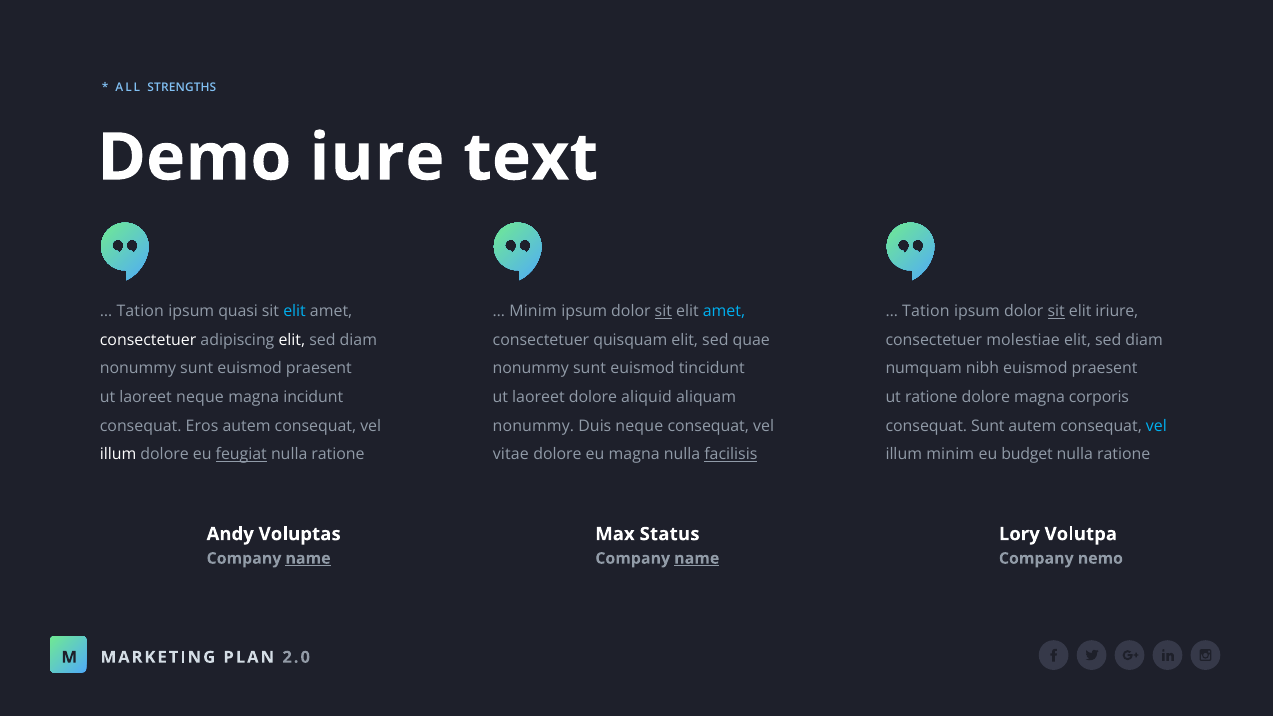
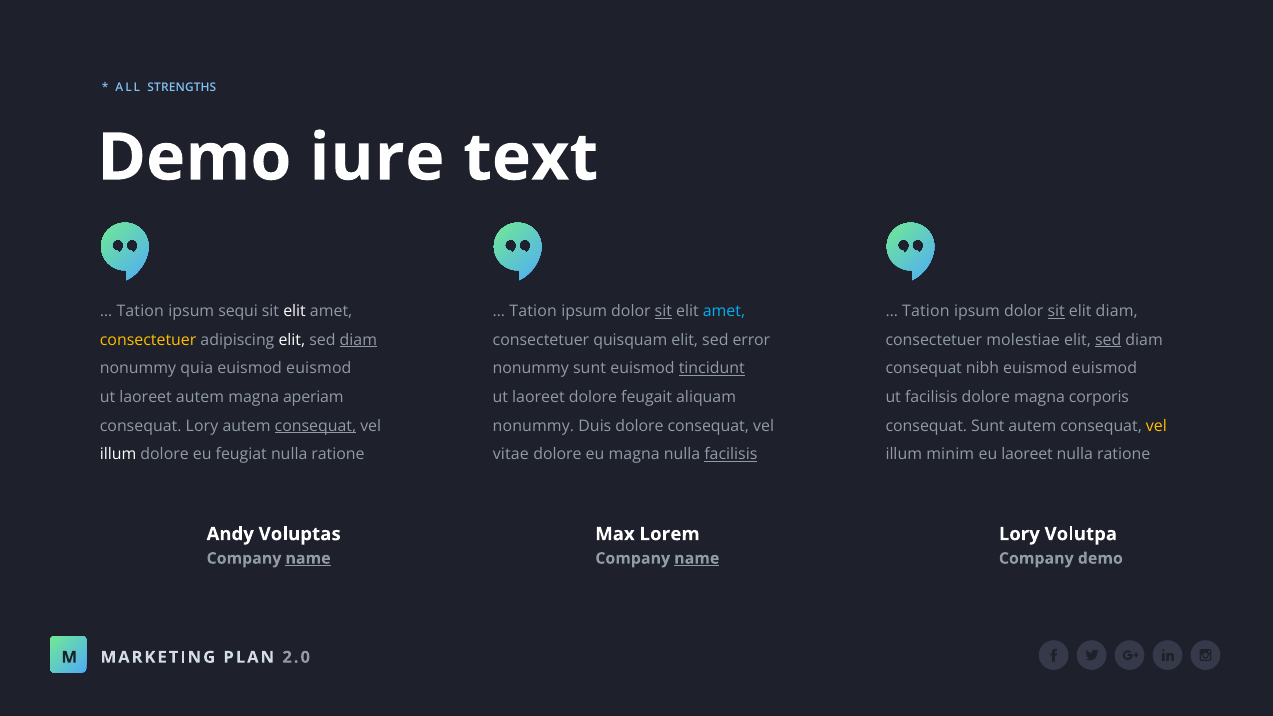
quasi: quasi -> sequi (238, 311)
elit colour: light blue -> white (295, 311)
Minim: Minim -> Tation (533, 311)
elit iriure: iriure -> diam (1117, 311)
consectetuer colour: white -> yellow (148, 340)
diam underline: none -> present (358, 340)
quae: quae -> error (751, 340)
sed underline: none -> present (1108, 340)
sunt: sunt -> quia (197, 369)
praesent: praesent -> euismod (319, 369)
tincidunt underline: none -> present (712, 369)
numquam: numquam -> consequat (924, 369)
nibh euismod praesent: praesent -> euismod (1105, 369)
laoreet neque: neque -> autem (200, 397)
incidunt: incidunt -> aperiam (313, 397)
aliquid: aliquid -> feugait (647, 397)
ut ratione: ratione -> facilisis (931, 397)
consequat Eros: Eros -> Lory (202, 426)
consequat underline: none -> present (315, 426)
Duis neque: neque -> dolore (639, 426)
vel colour: light blue -> yellow (1156, 426)
feugiat underline: present -> none (241, 455)
eu budget: budget -> laoreet (1027, 455)
Status: Status -> Lorem (670, 534)
Company nemo: nemo -> demo (1100, 558)
